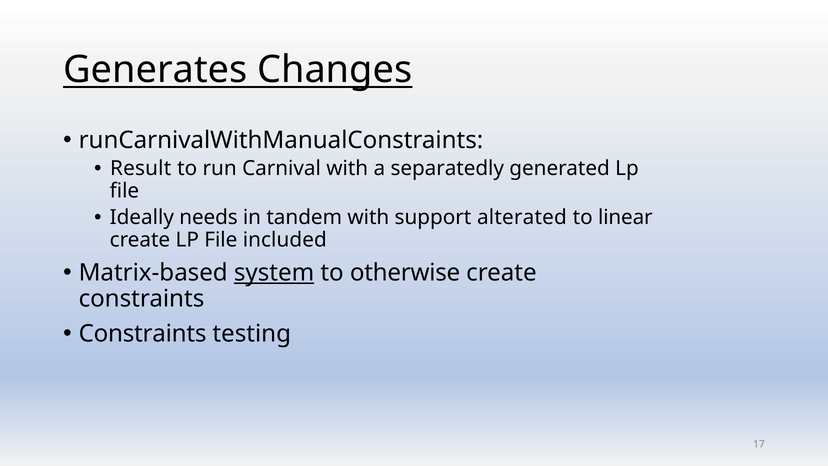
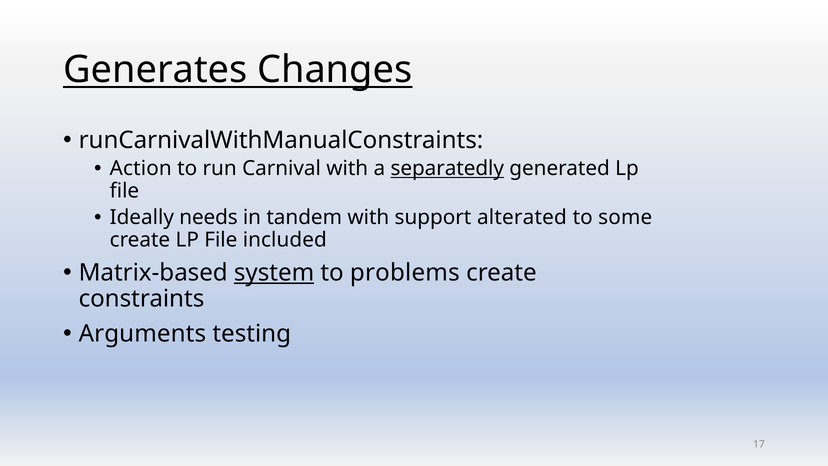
Result: Result -> Action (141, 169)
separatedly underline: none -> present (447, 169)
linear: linear -> some (625, 218)
otherwise: otherwise -> problems (405, 273)
Constraints: Constraints -> Arguments (142, 334)
